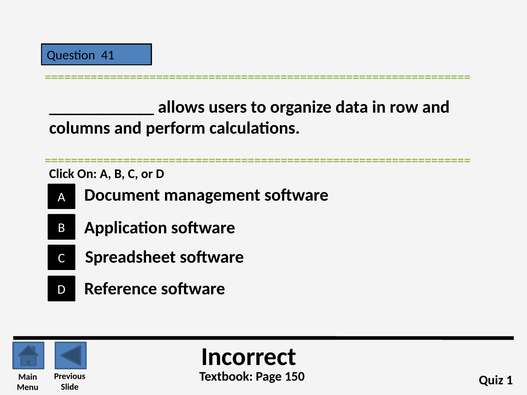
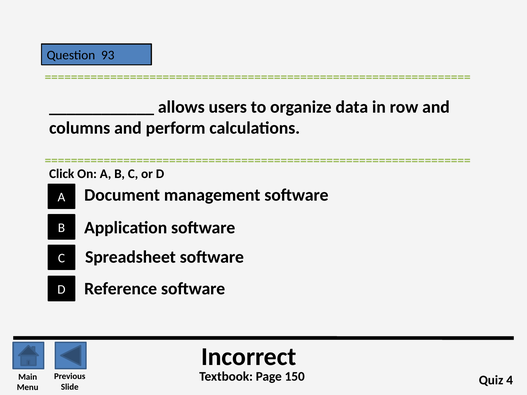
41: 41 -> 93 (108, 55)
1: 1 -> 4 (510, 380)
